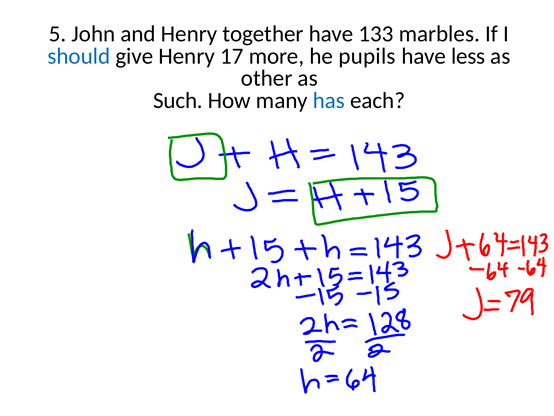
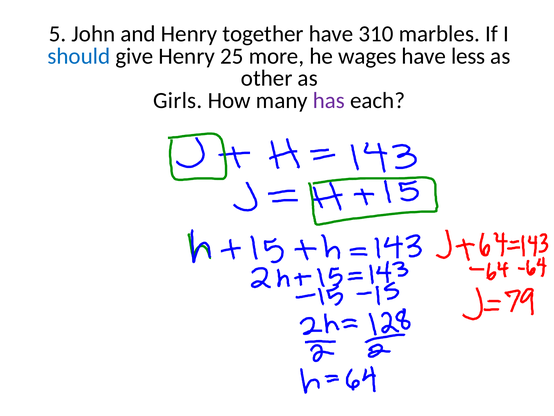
133: 133 -> 310 (376, 34)
17: 17 -> 25 (232, 56)
pupils: pupils -> wages (367, 56)
Such: Such -> Girls (178, 100)
has colour: blue -> purple (329, 100)
